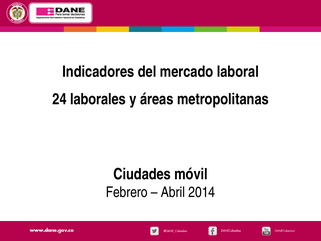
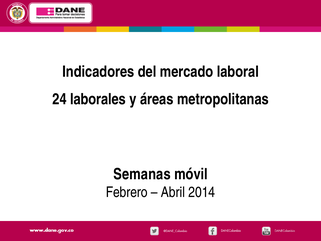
Ciudades: Ciudades -> Semanas (142, 174)
